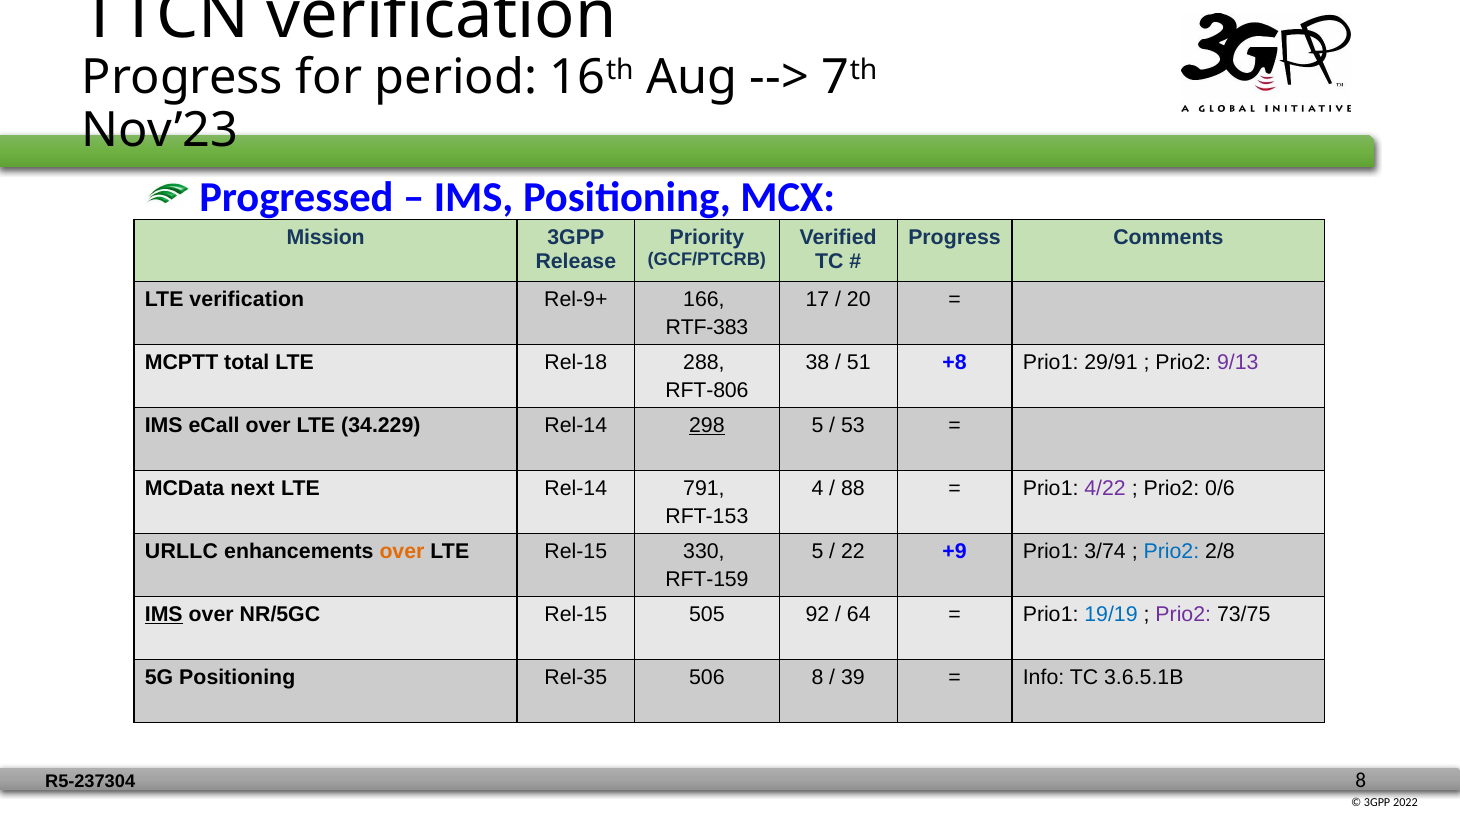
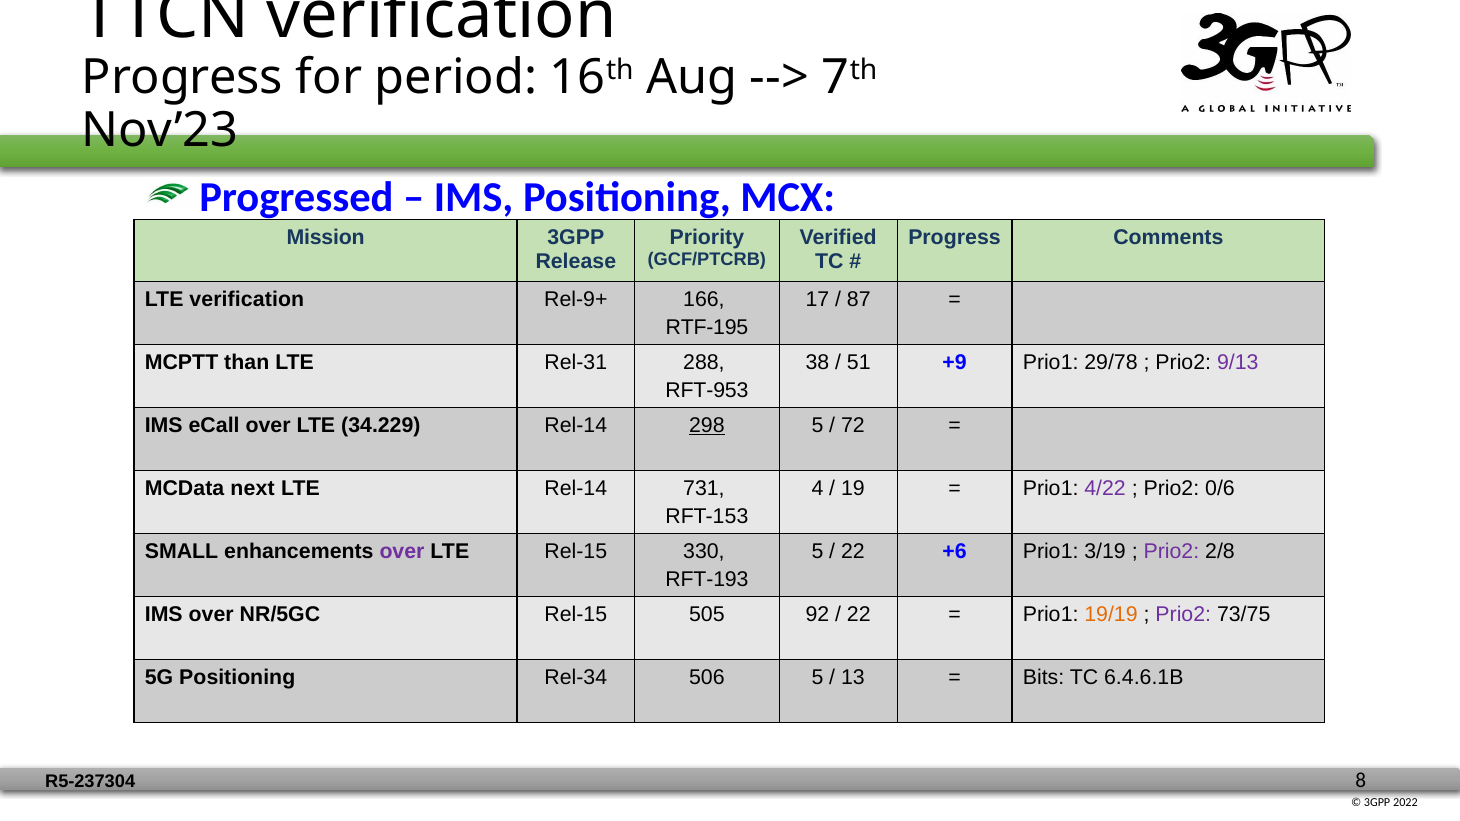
20: 20 -> 87 (859, 299)
RTF-383: RTF-383 -> RTF-195 (707, 328)
+8: +8 -> +9 (955, 362)
29/91: 29/91 -> 29/78 (1111, 362)
total: total -> than (247, 362)
Rel-18: Rel-18 -> Rel-31 (576, 362)
RFT-806: RFT-806 -> RFT-953 (707, 391)
53: 53 -> 72 (853, 425)
791: 791 -> 731 (704, 488)
88: 88 -> 19 (853, 488)
URLLC: URLLC -> SMALL (182, 551)
over colour: orange -> purple (402, 551)
+9: +9 -> +6 (955, 551)
3/74: 3/74 -> 3/19 (1105, 551)
Prio2 colour: blue -> purple (1171, 551)
RFT-159: RFT-159 -> RFT-193 (707, 580)
IMS underline: present -> none (164, 614)
64: 64 -> 22 (859, 614)
19/19 colour: blue -> orange (1111, 614)
Rel-35: Rel-35 -> Rel-34 (576, 678)
506 8: 8 -> 5 (817, 678)
39: 39 -> 13 (853, 678)
Info: Info -> Bits (1044, 678)
3.6.5.1B: 3.6.5.1B -> 6.4.6.1B (1144, 678)
